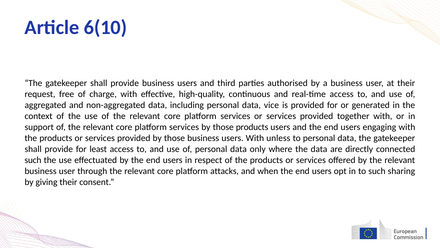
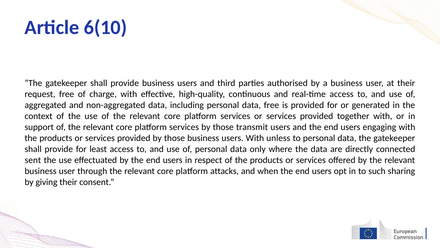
data vice: vice -> free (271, 105)
those products: products -> transmit (252, 127)
such: such -> sent (33, 160)
